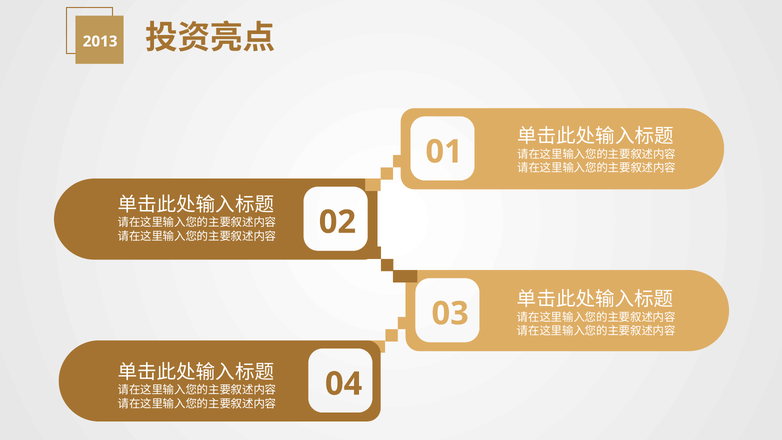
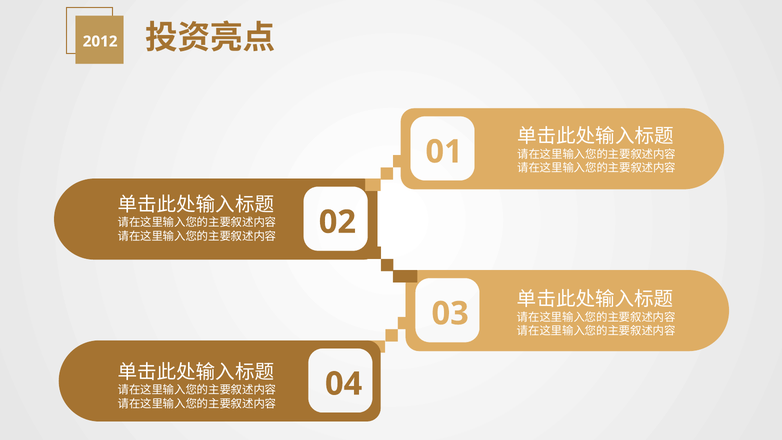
2013: 2013 -> 2012 (100, 41)
